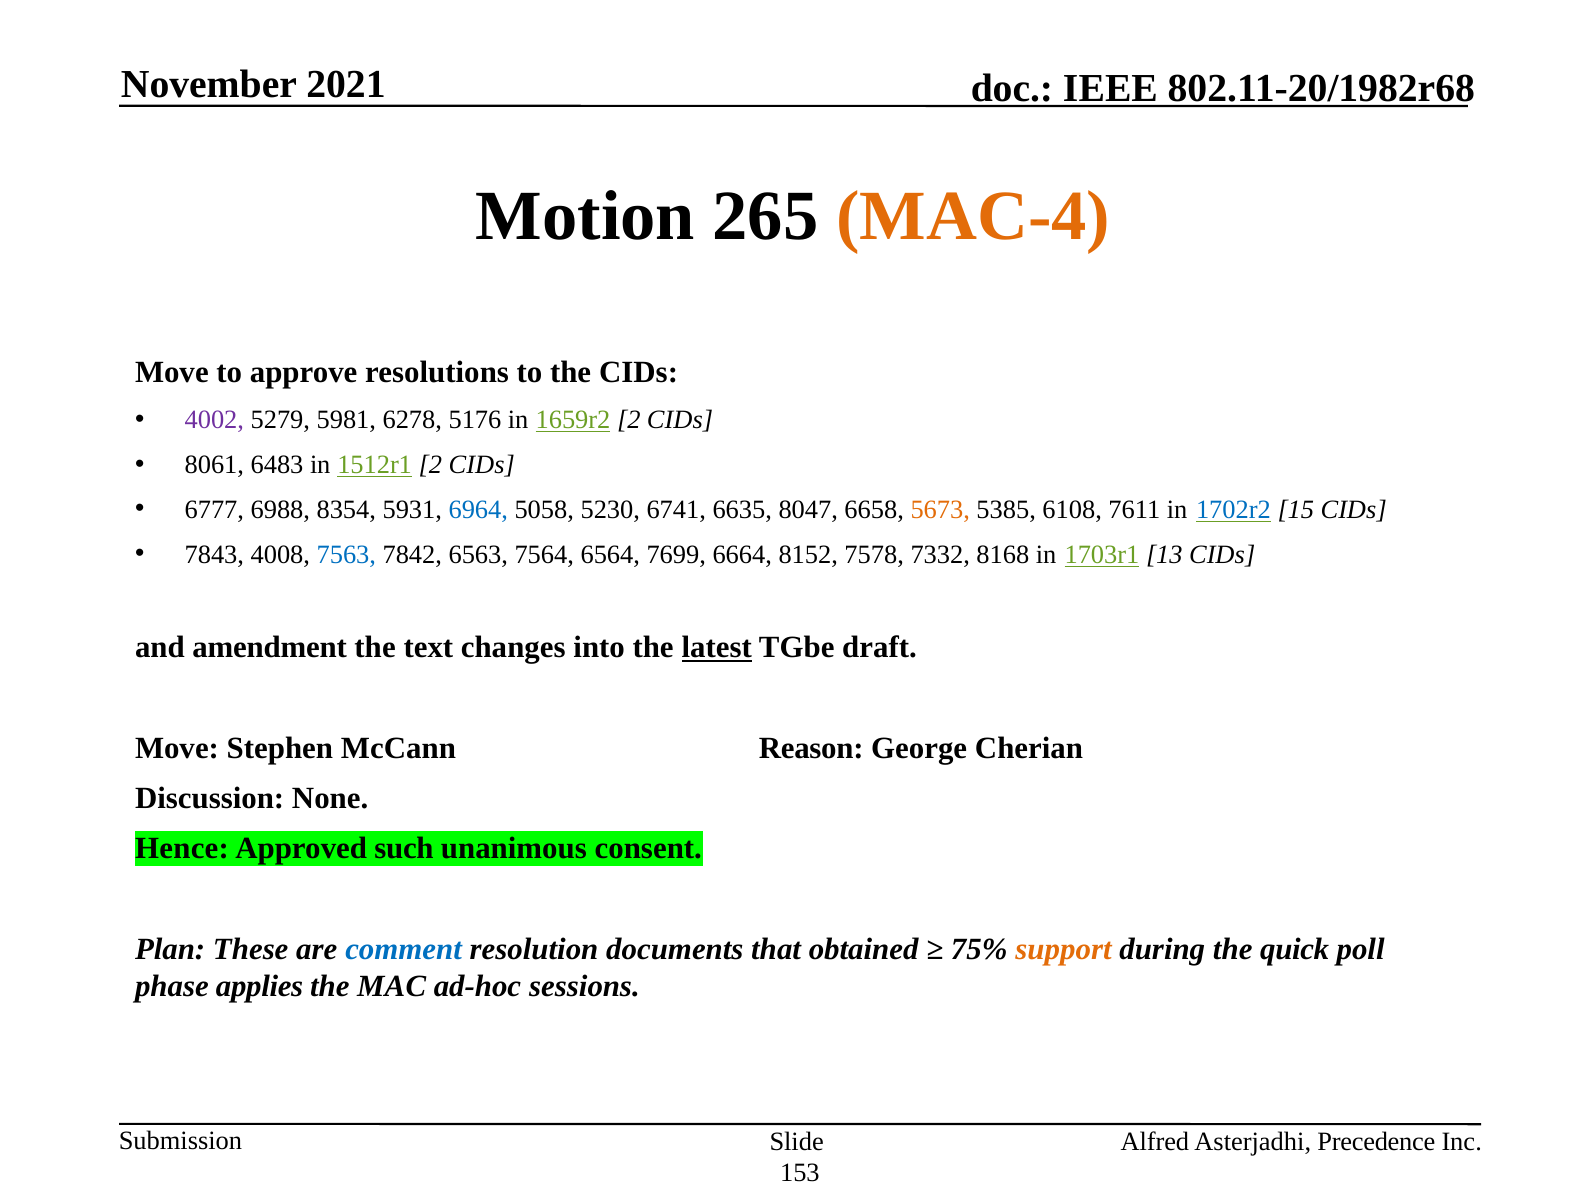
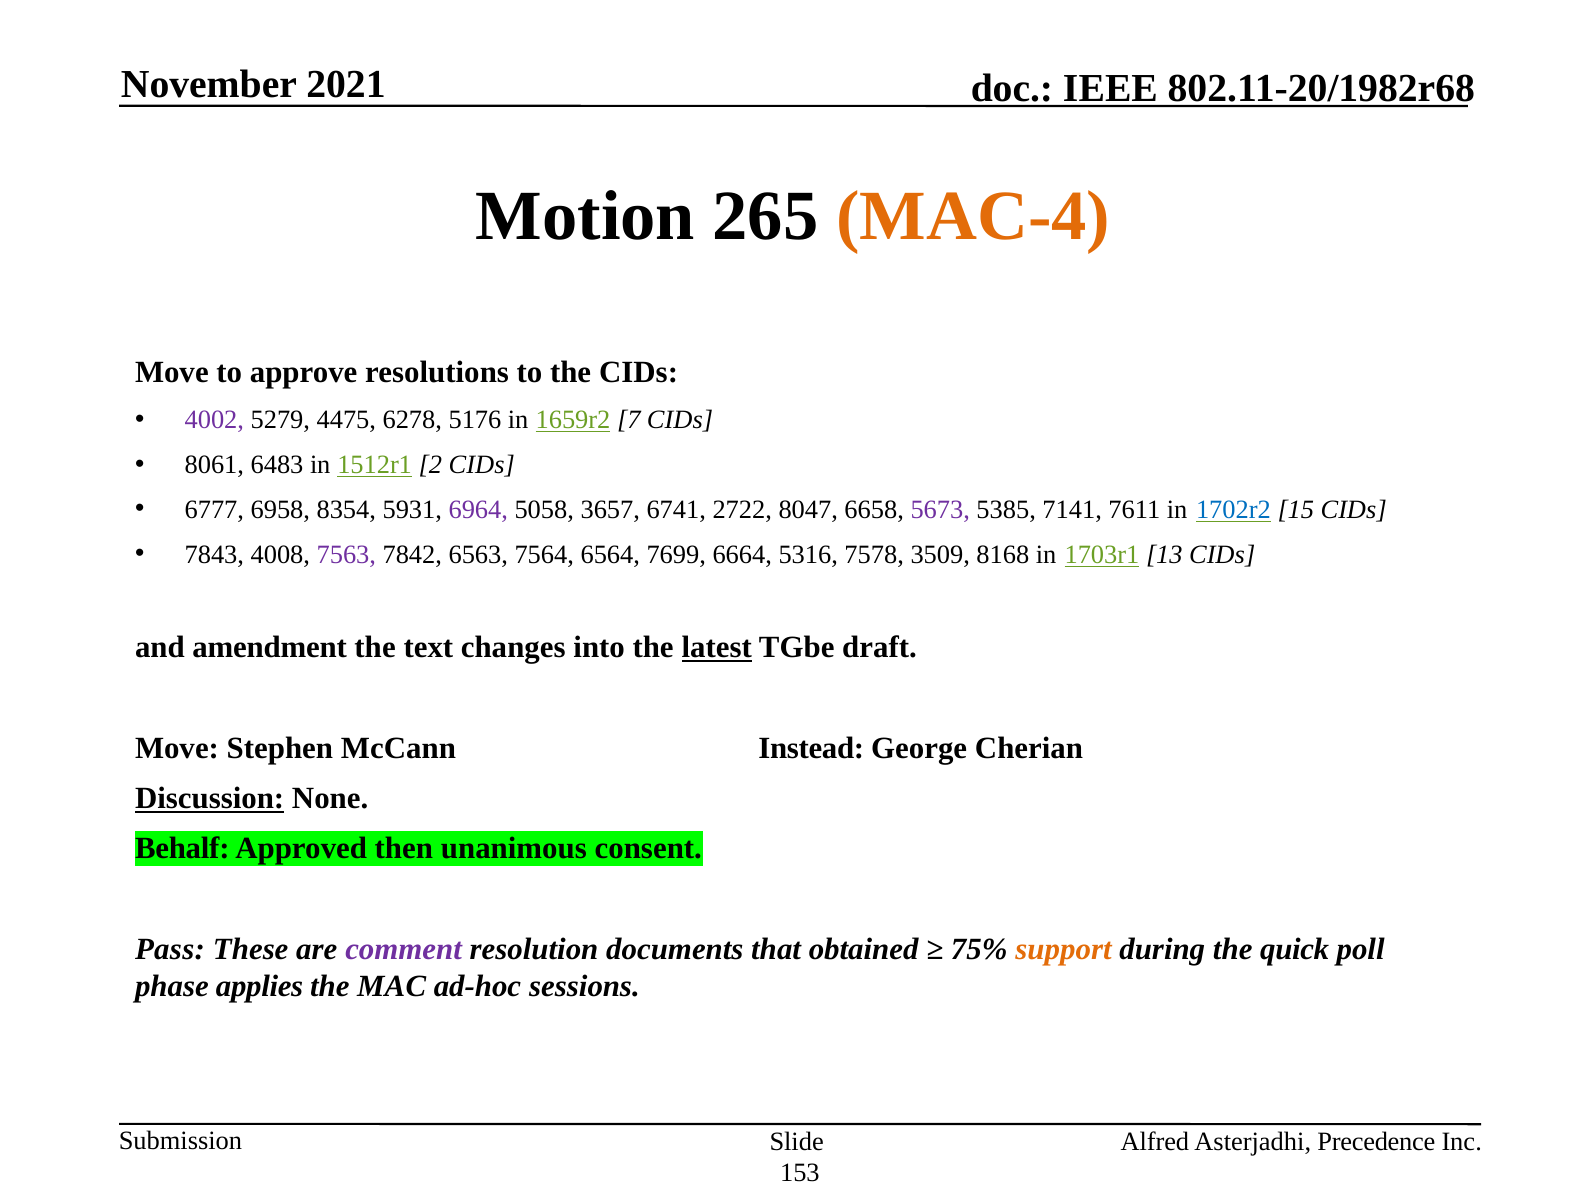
5981: 5981 -> 4475 (346, 420)
1659r2 2: 2 -> 7 (629, 420)
6988: 6988 -> 6958 (280, 510)
6964 colour: blue -> purple (478, 510)
5230: 5230 -> 3657 (610, 510)
6635: 6635 -> 2722 (742, 510)
5673 colour: orange -> purple (940, 510)
6108: 6108 -> 7141 (1072, 510)
7563 colour: blue -> purple (346, 555)
8152: 8152 -> 5316 (808, 555)
7332: 7332 -> 3509 (940, 555)
Reason: Reason -> Instead (811, 748)
Discussion underline: none -> present (210, 799)
Hence: Hence -> Behalf (182, 849)
such: such -> then (404, 849)
Plan: Plan -> Pass (170, 950)
comment colour: blue -> purple (404, 950)
